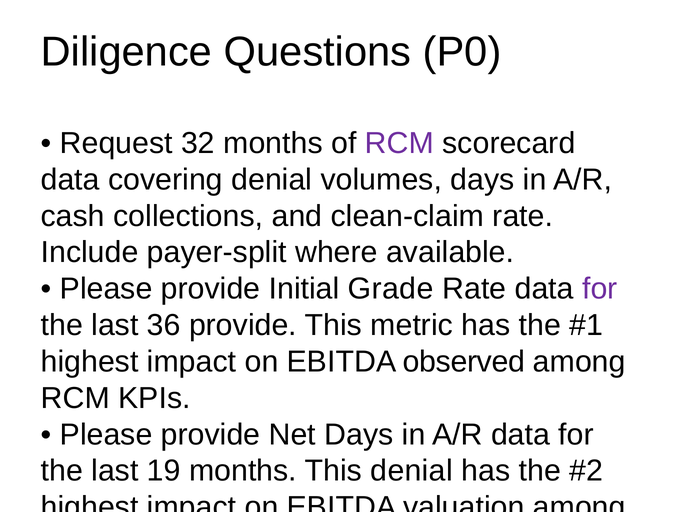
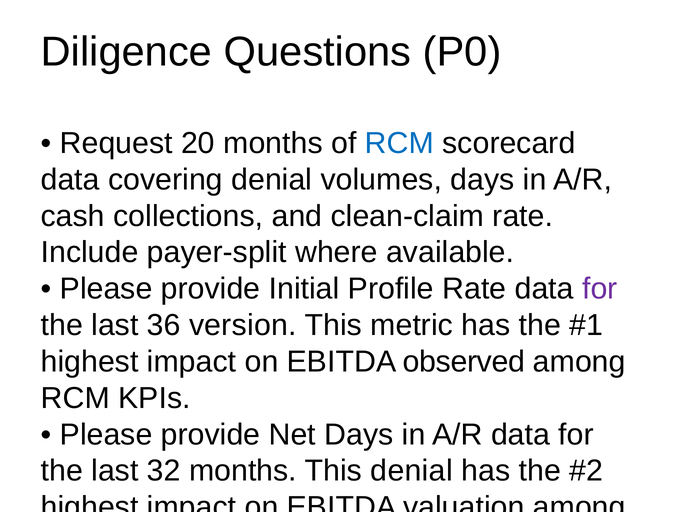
32: 32 -> 20 (198, 143)
RCM colour: purple -> blue (399, 143)
Grade: Grade -> Profile (391, 289)
36 provide: provide -> version (243, 325)
19: 19 -> 32 (164, 470)
